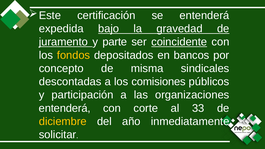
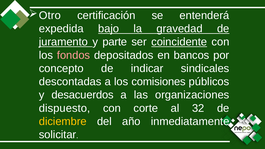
Este: Este -> Otro (50, 15)
fondos colour: yellow -> pink (74, 55)
misma: misma -> indicar (147, 68)
participación: participación -> desacuerdos (83, 95)
entenderá: entenderá -> dispuesto (65, 108)
33: 33 -> 32 (198, 108)
